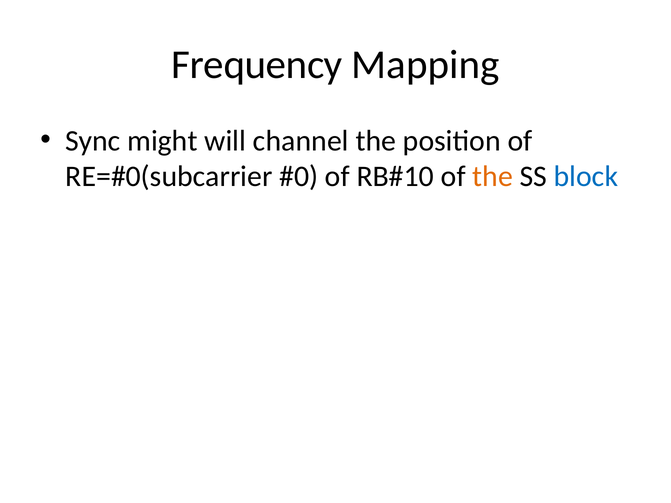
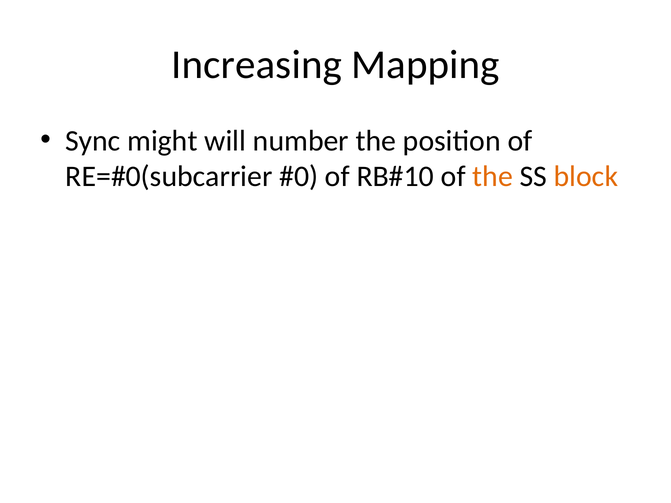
Frequency: Frequency -> Increasing (257, 65)
channel: channel -> number (301, 141)
block colour: blue -> orange (586, 177)
